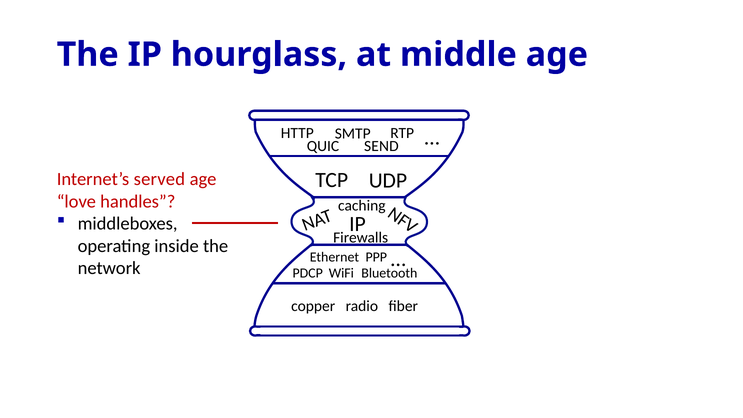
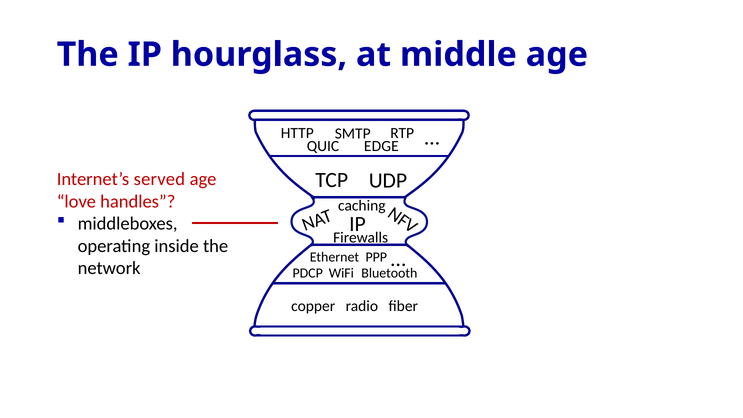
SEND: SEND -> EDGE (381, 146)
